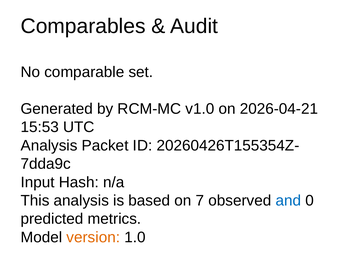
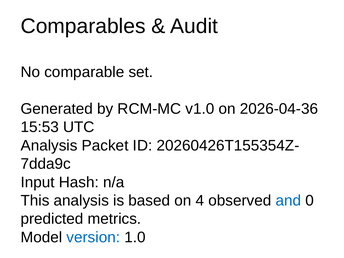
2026-04-21: 2026-04-21 -> 2026-04-36 (279, 109)
7: 7 -> 4 (200, 201)
version colour: orange -> blue (93, 237)
